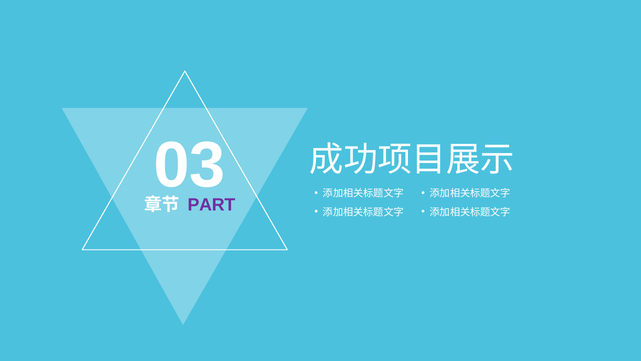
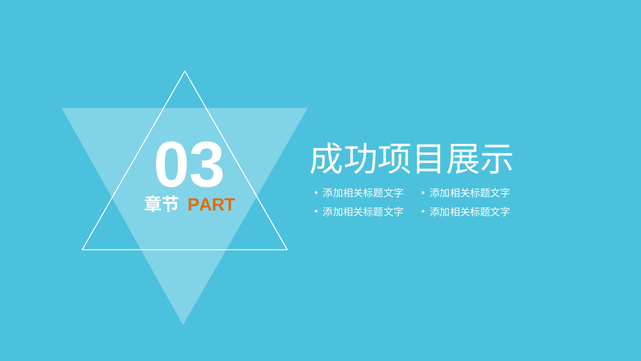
PART colour: purple -> orange (211, 205)
